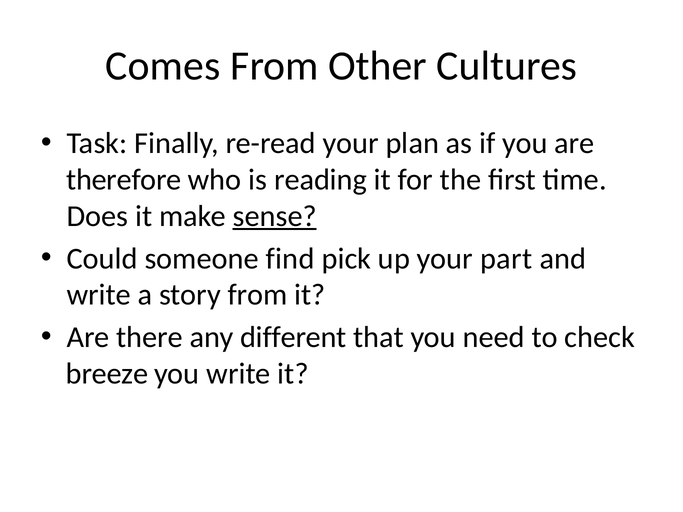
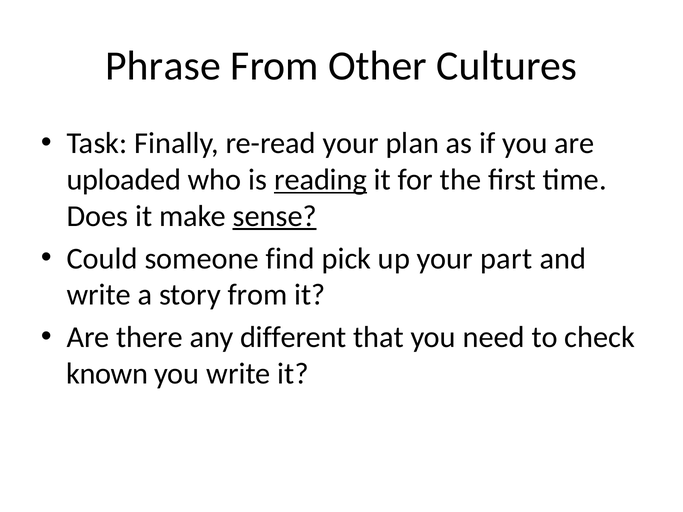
Comes: Comes -> Phrase (163, 66)
therefore: therefore -> uploaded (124, 180)
reading underline: none -> present (321, 180)
breeze: breeze -> known (107, 374)
